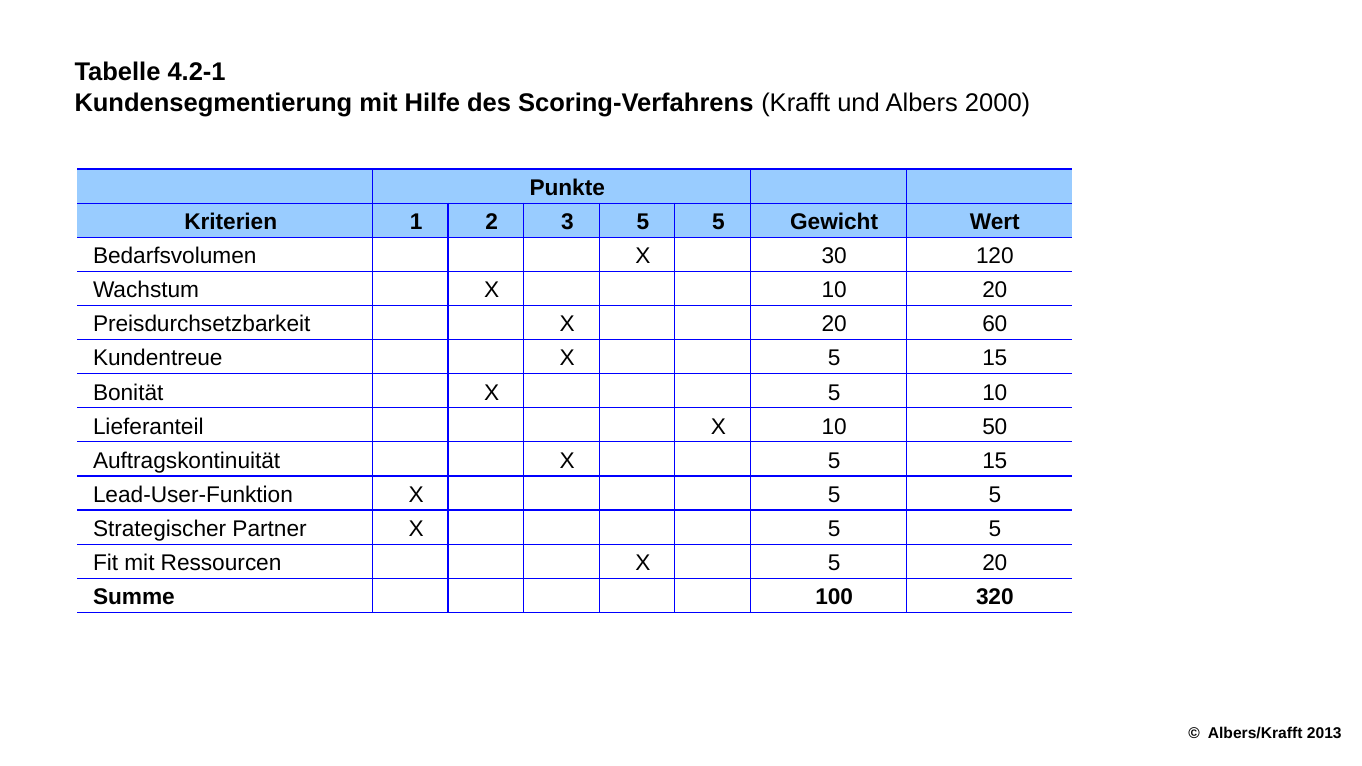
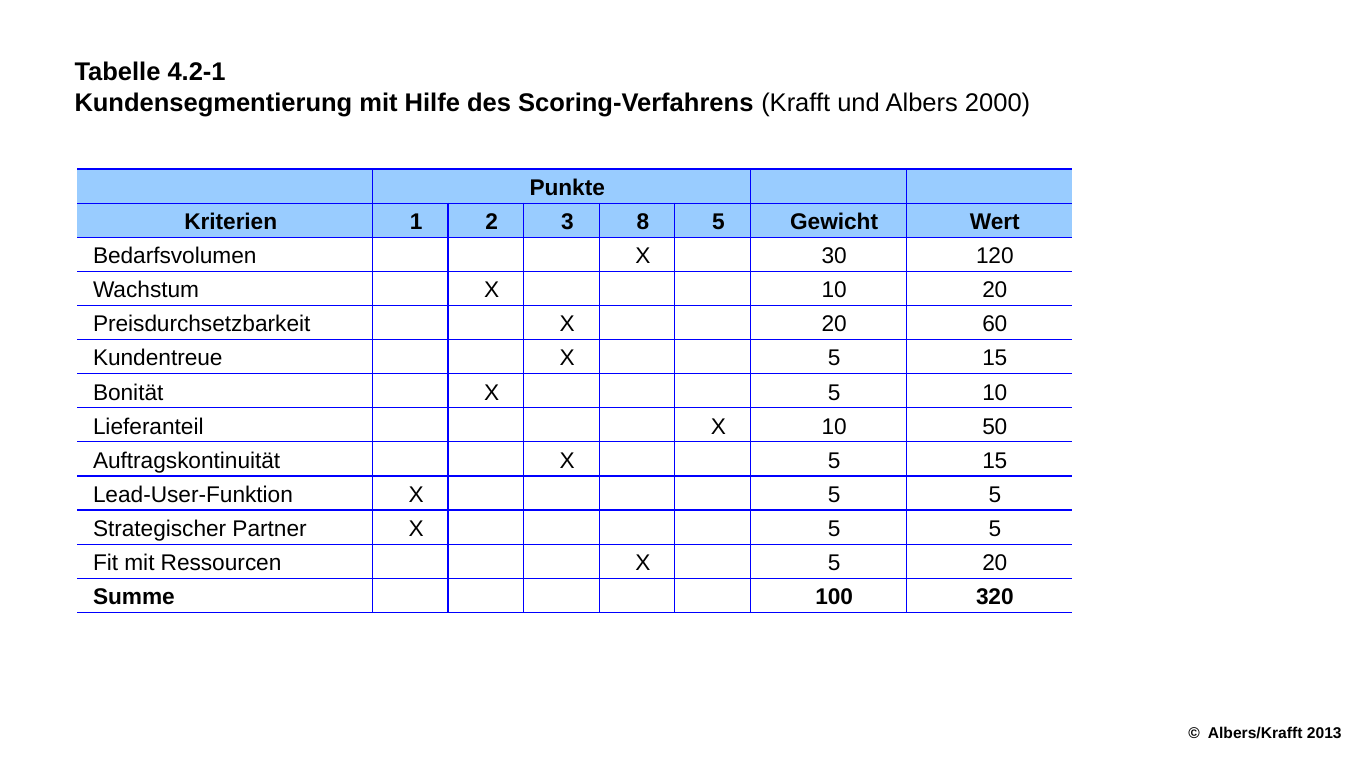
3 5: 5 -> 8 (643, 222)
